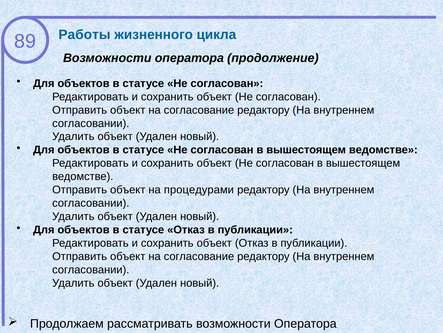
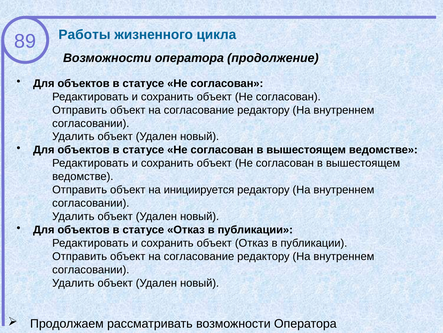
процедурами: процедурами -> инициируется (199, 190)
